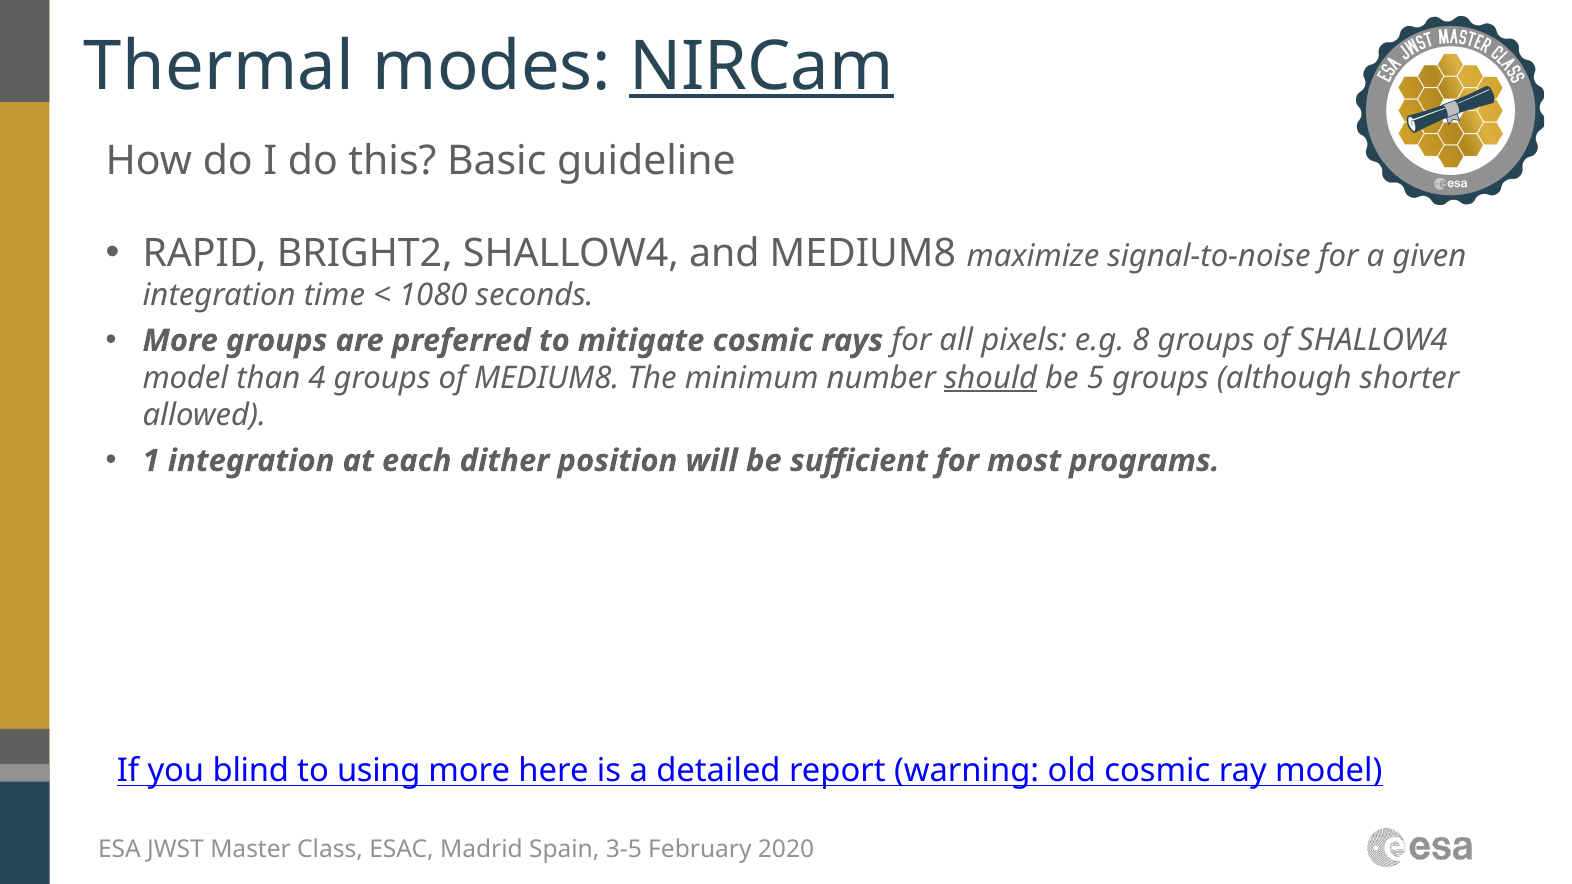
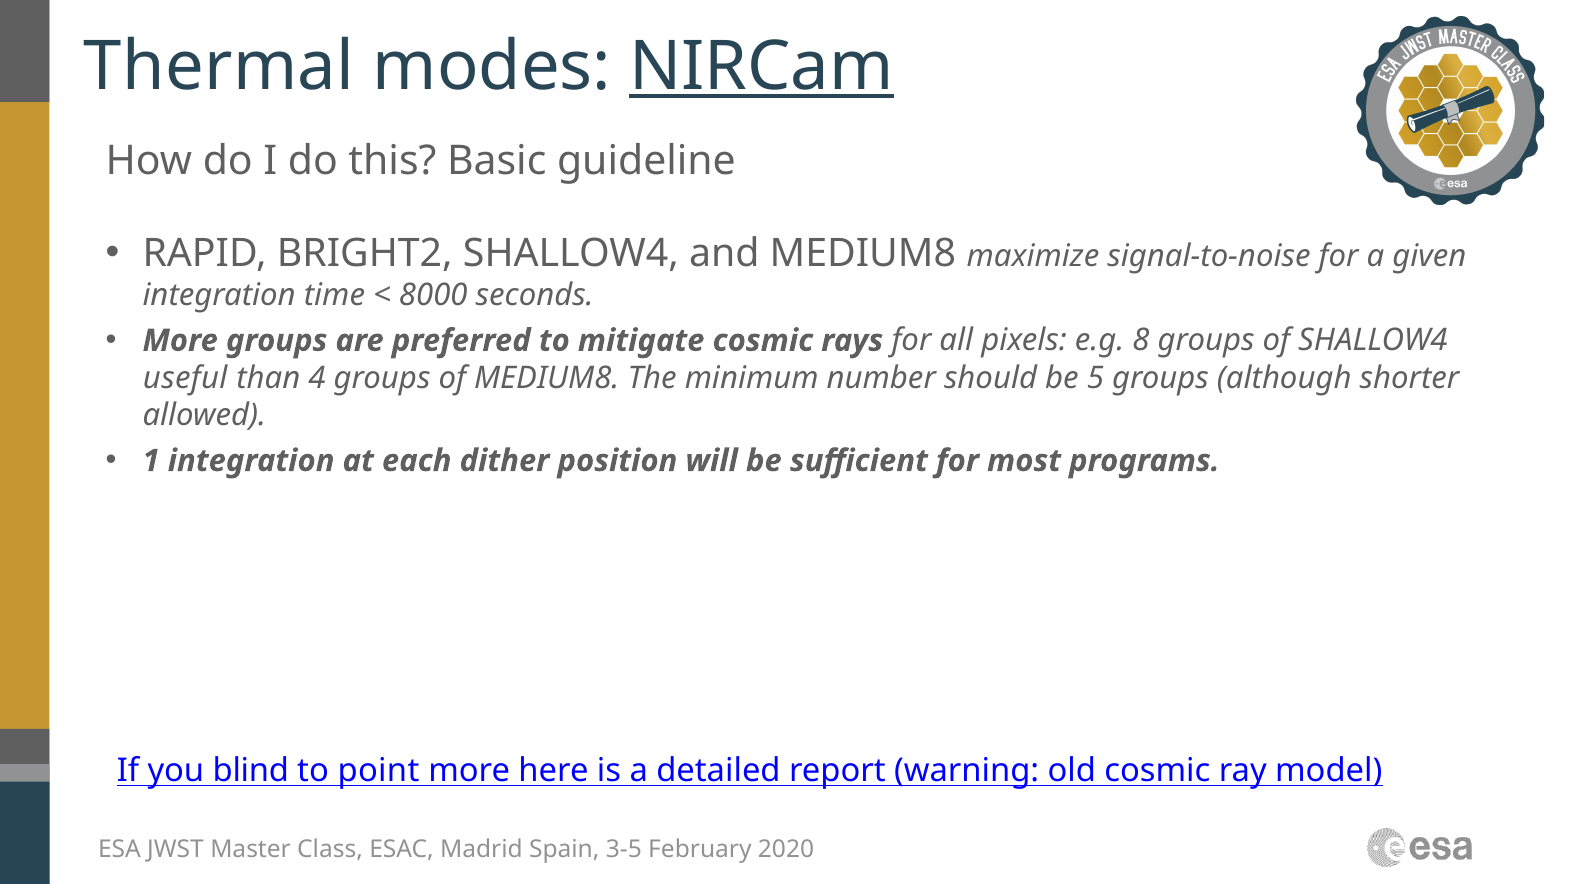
1080: 1080 -> 8000 (433, 295)
model: model -> useful (185, 378)
should underline: present -> none (991, 378)
using: using -> point (378, 771)
